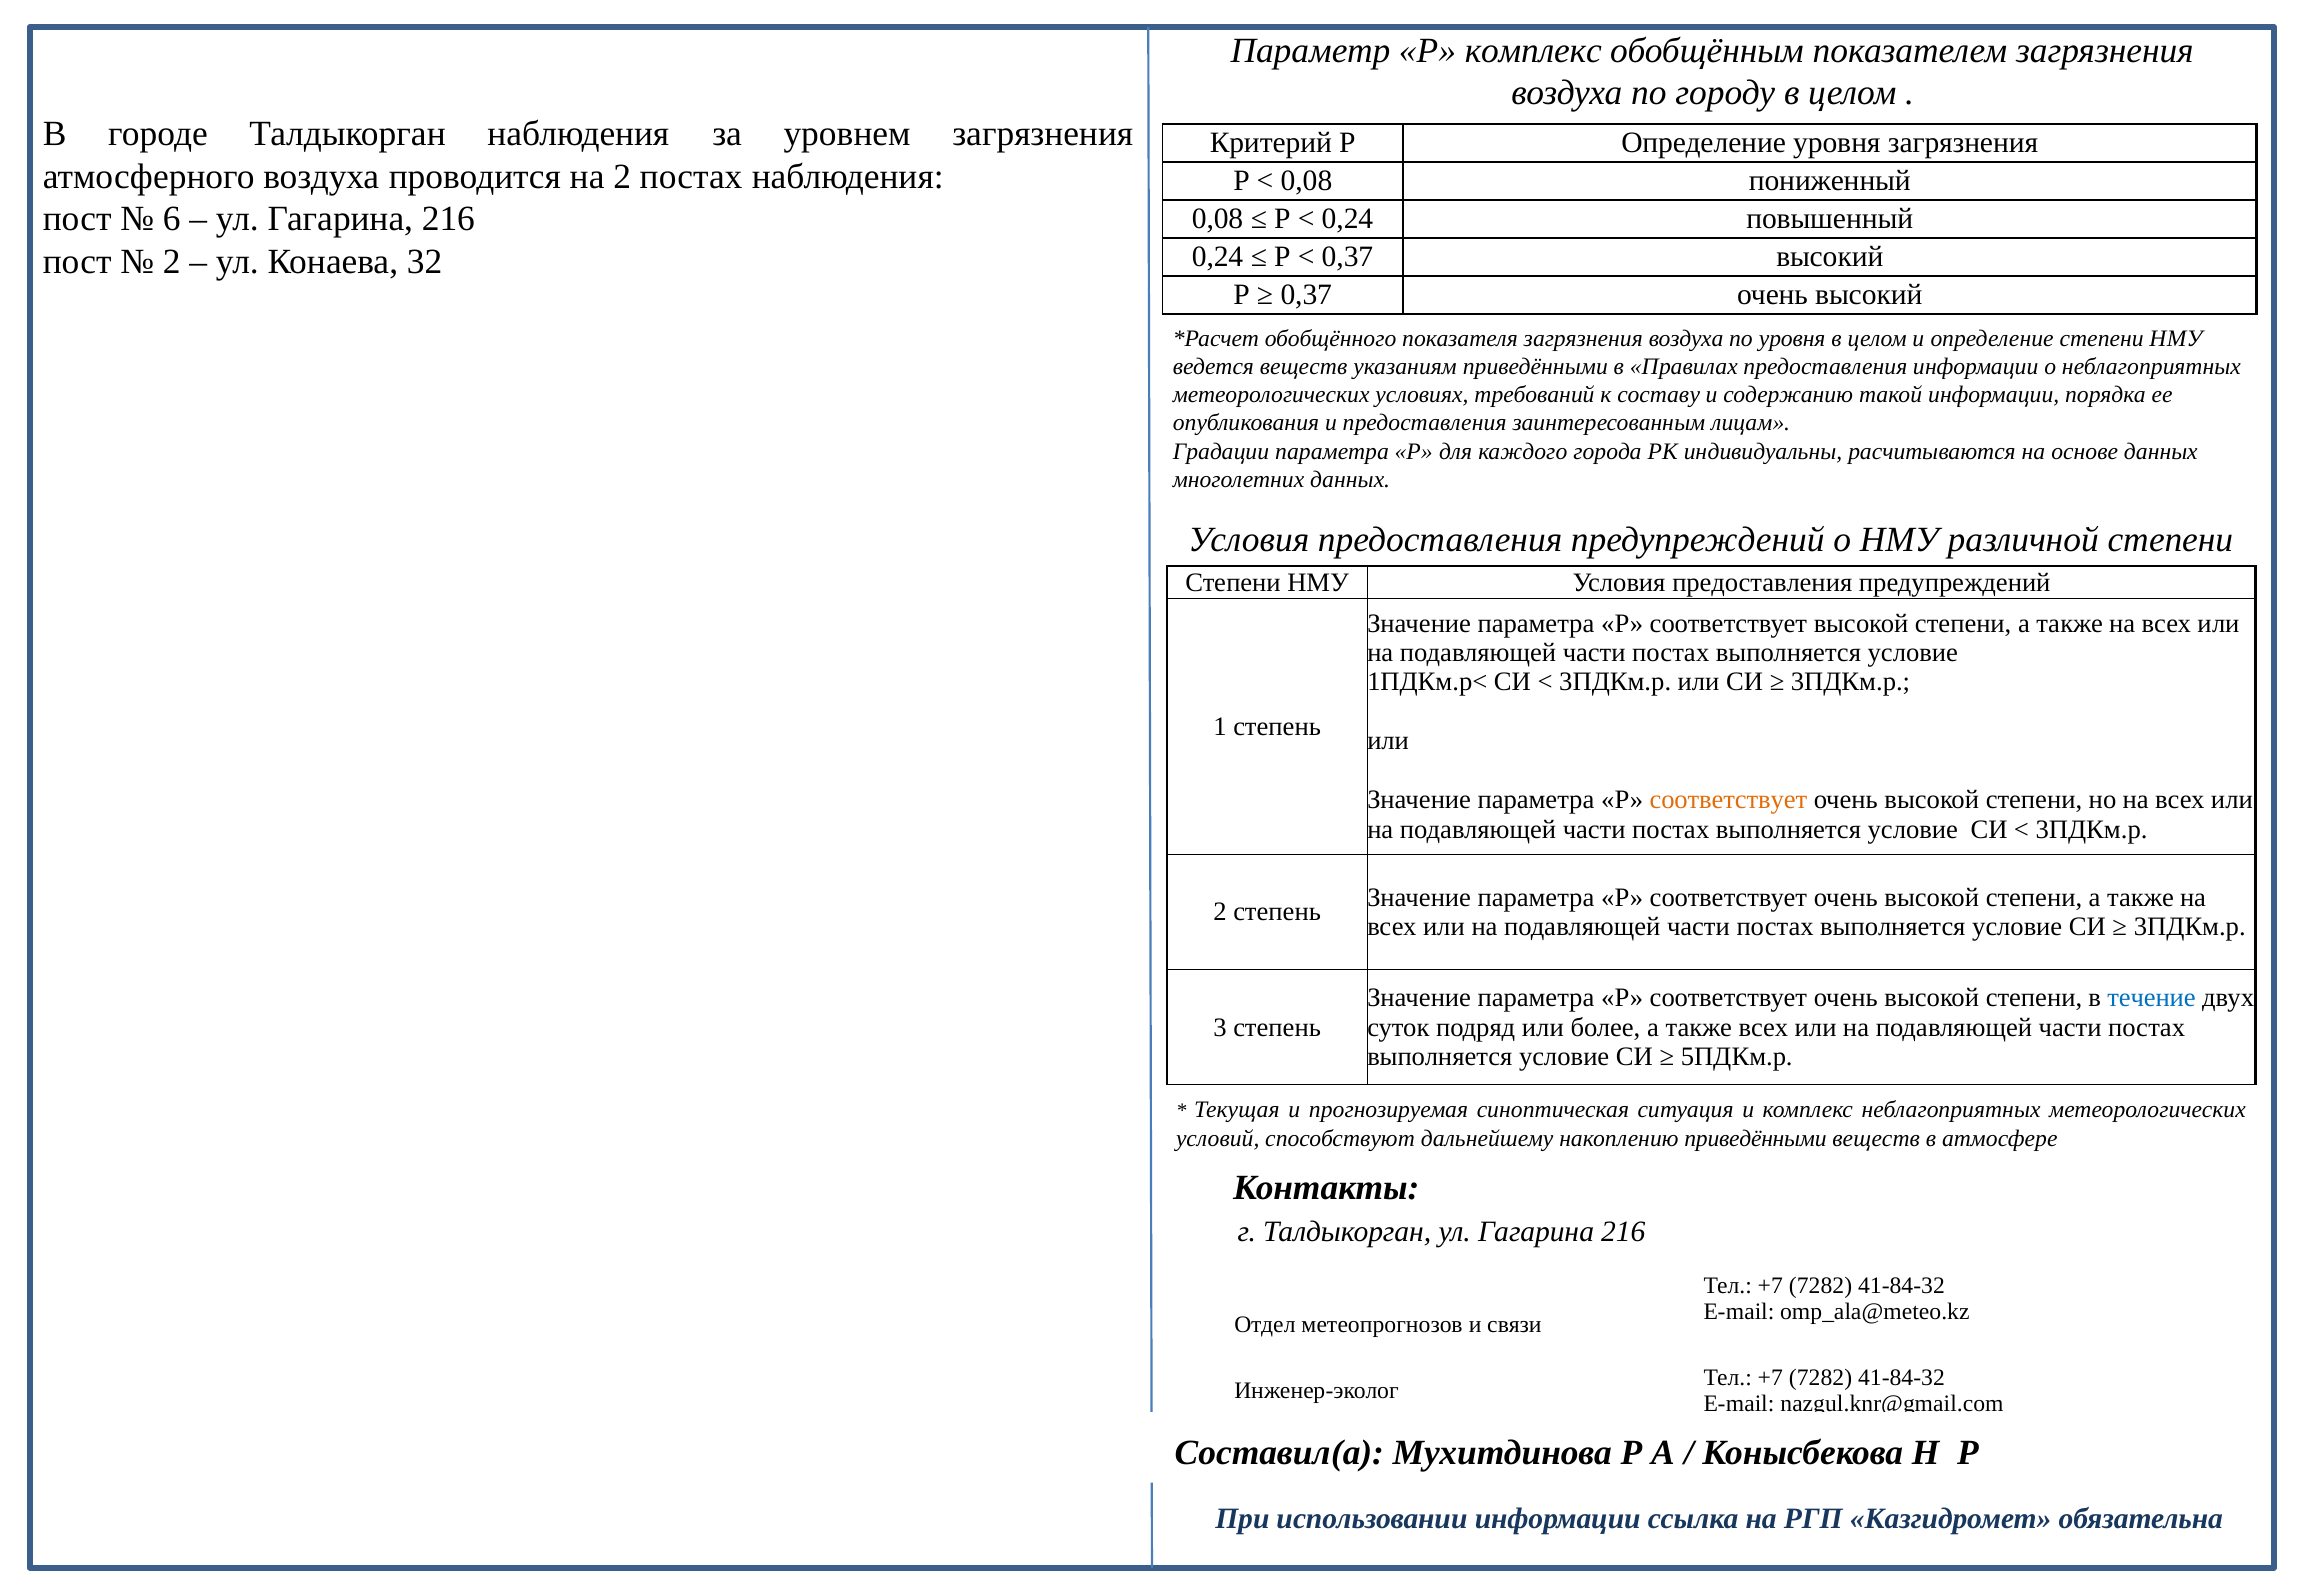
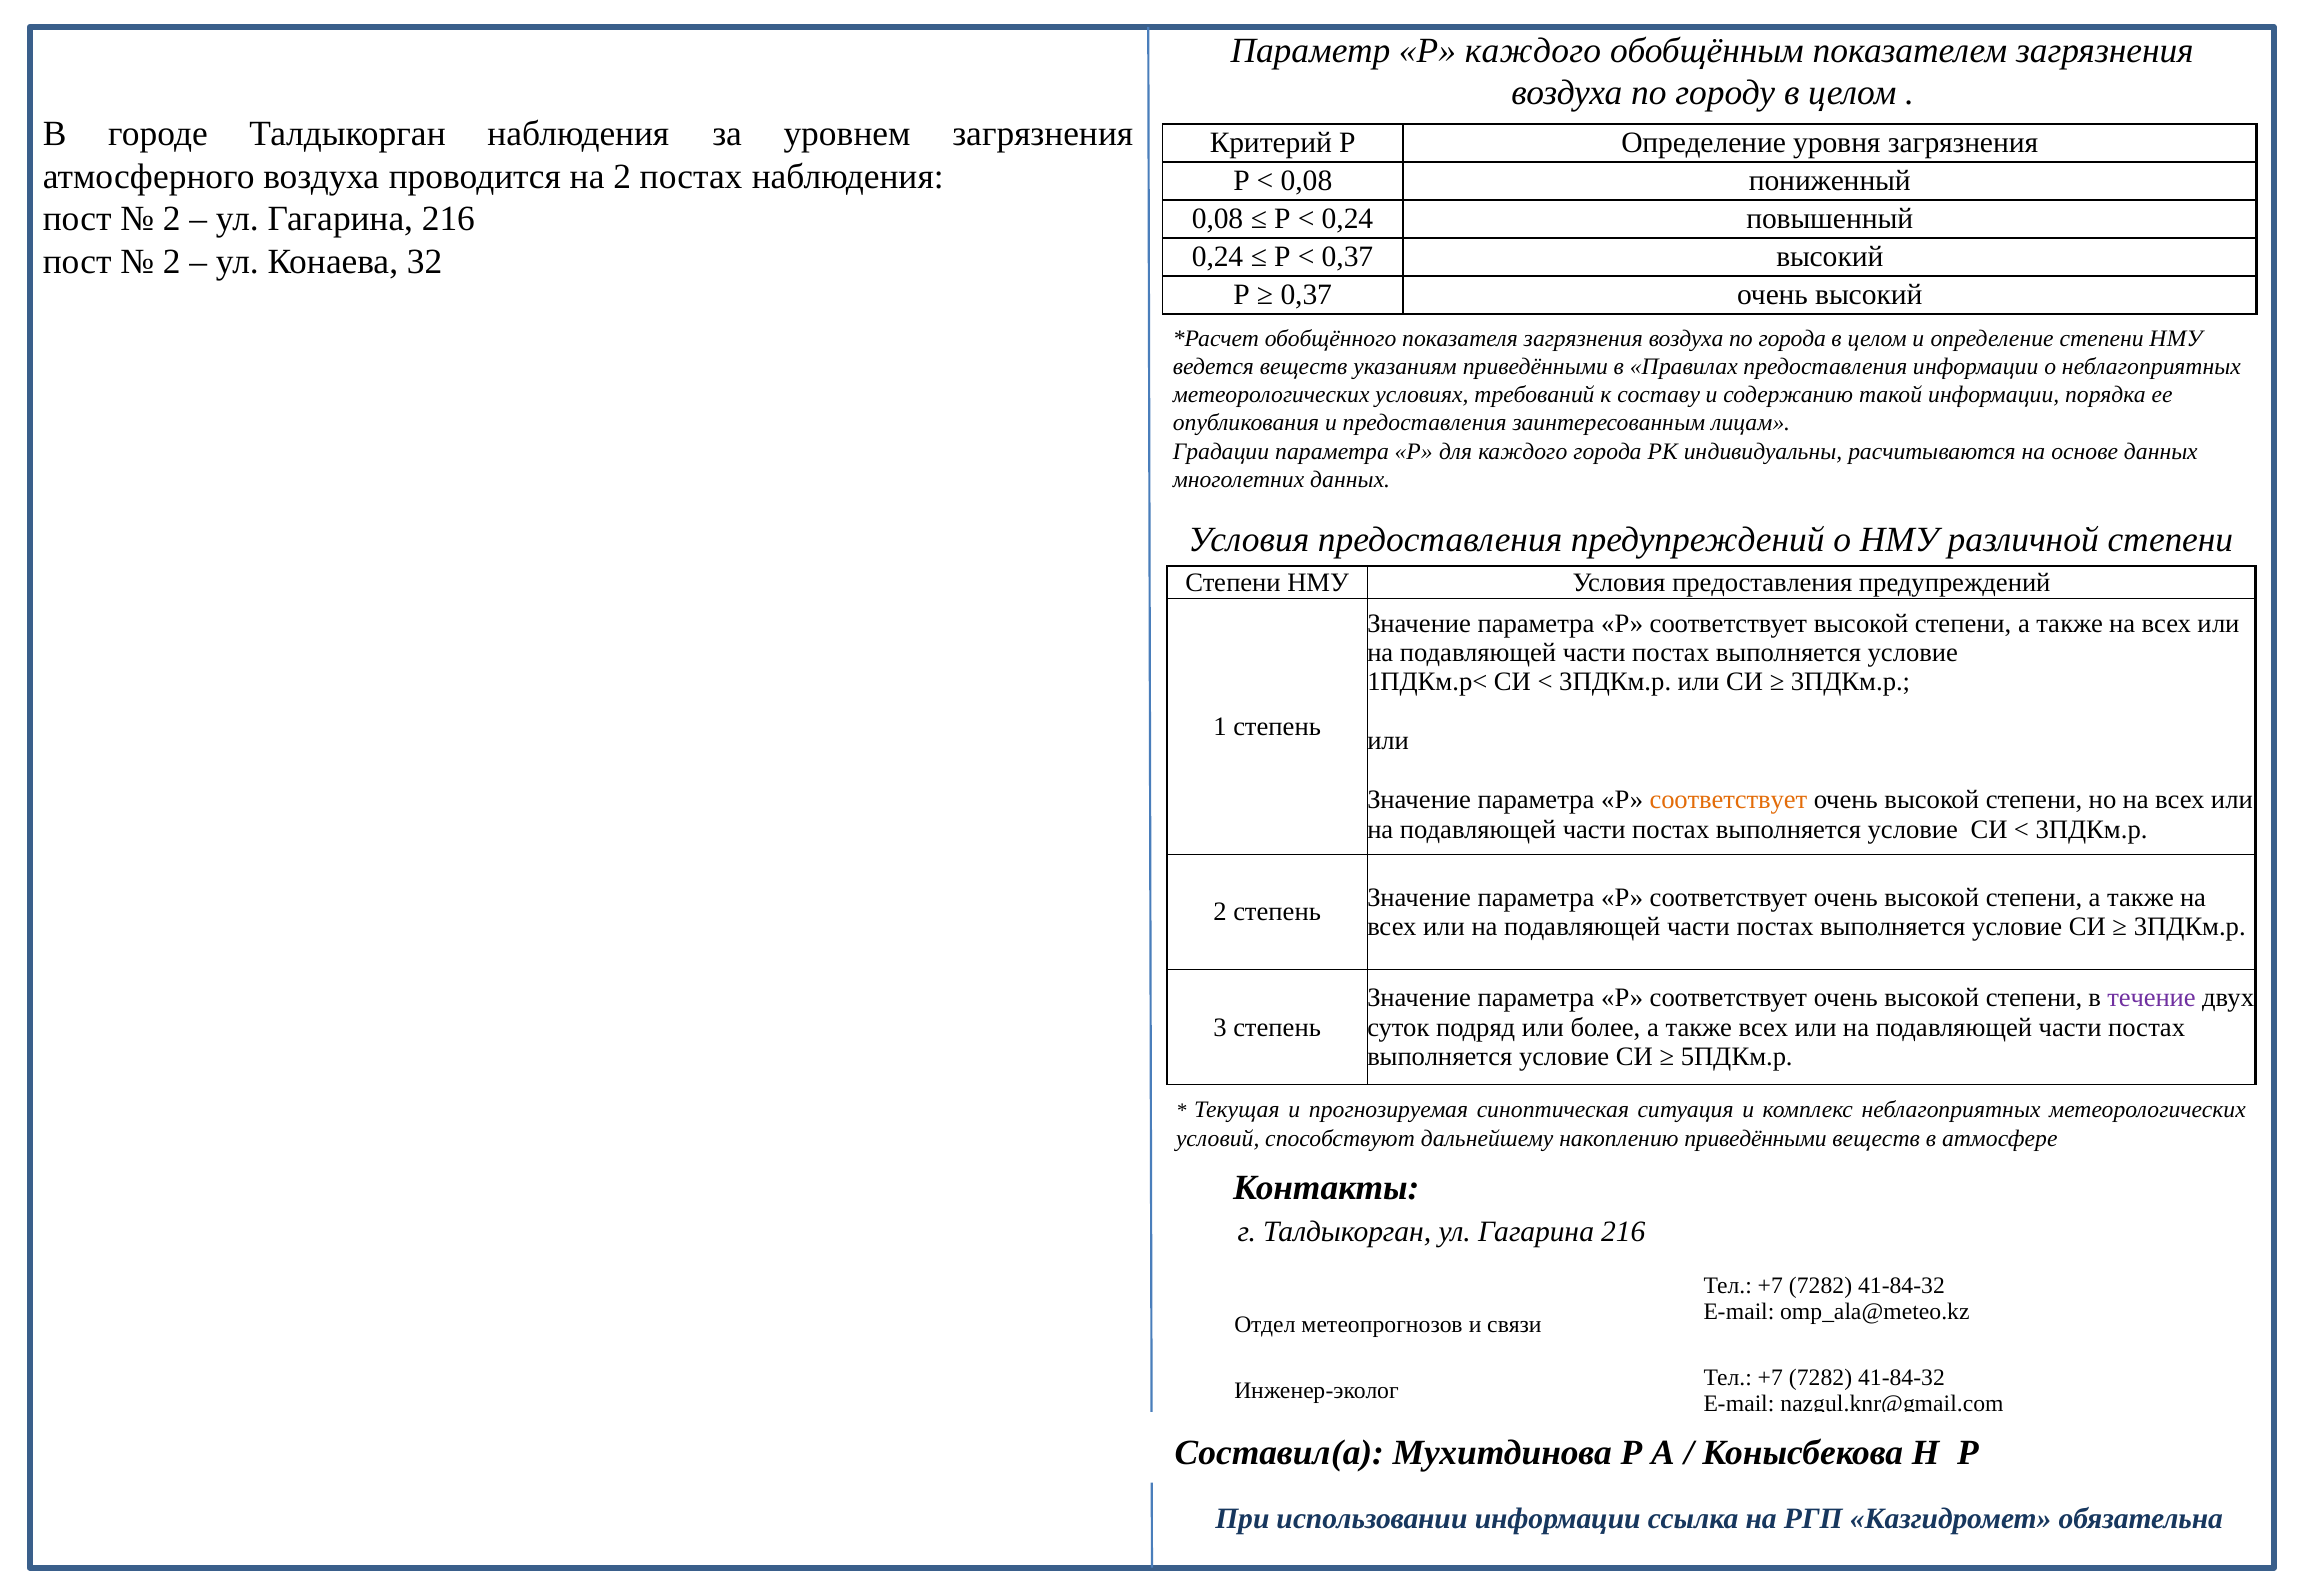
Р комплекс: комплекс -> каждого (1533, 51)
6: 6 -> 2 (172, 219)
по уровня: уровня -> города (1792, 338)
течение colour: blue -> purple (2152, 998)
